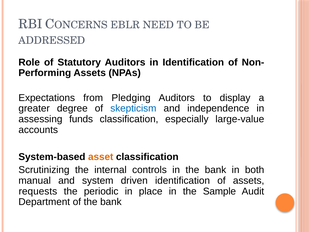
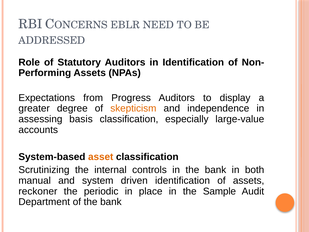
Pledging: Pledging -> Progress (131, 98)
skepticism colour: blue -> orange (133, 108)
funds: funds -> basis (81, 119)
requests: requests -> reckoner (38, 191)
